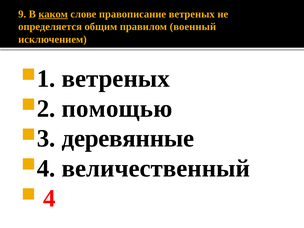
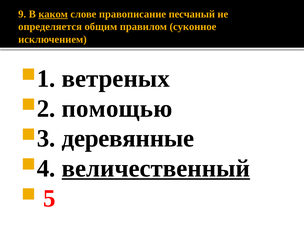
правописание ветреных: ветреных -> песчаный (192, 14)
военный: военный -> суконное (193, 27)
величественный underline: none -> present (156, 168)
4: 4 -> 5 (49, 198)
